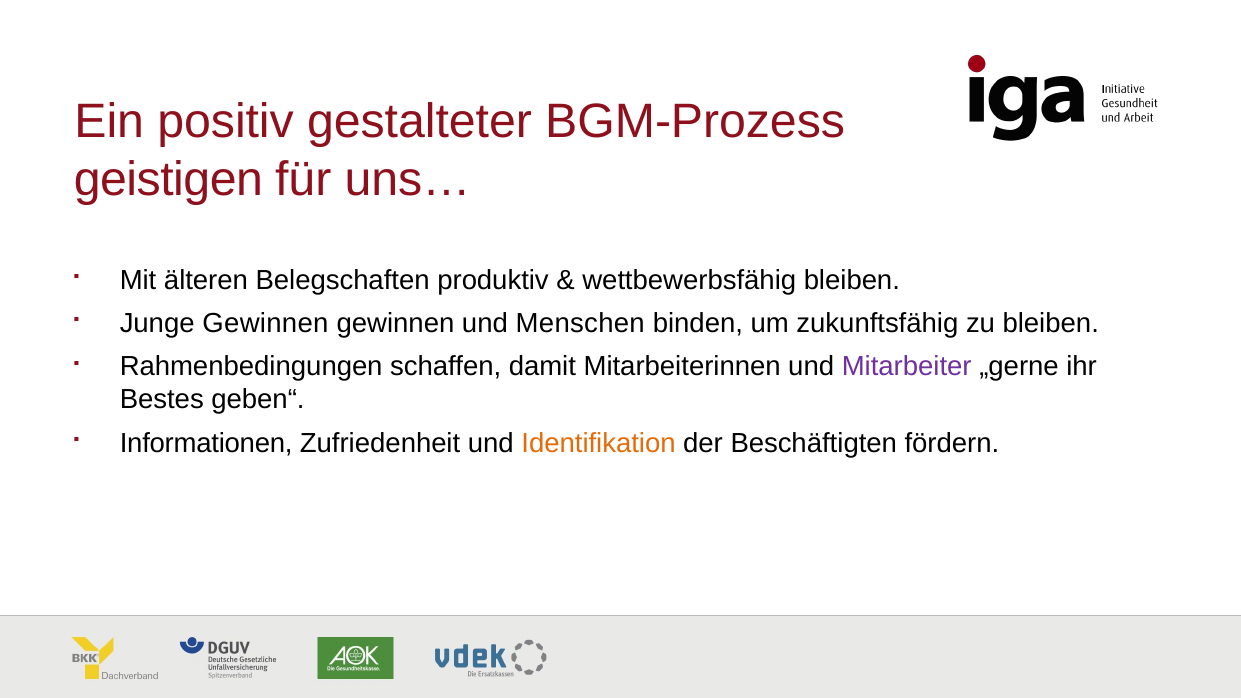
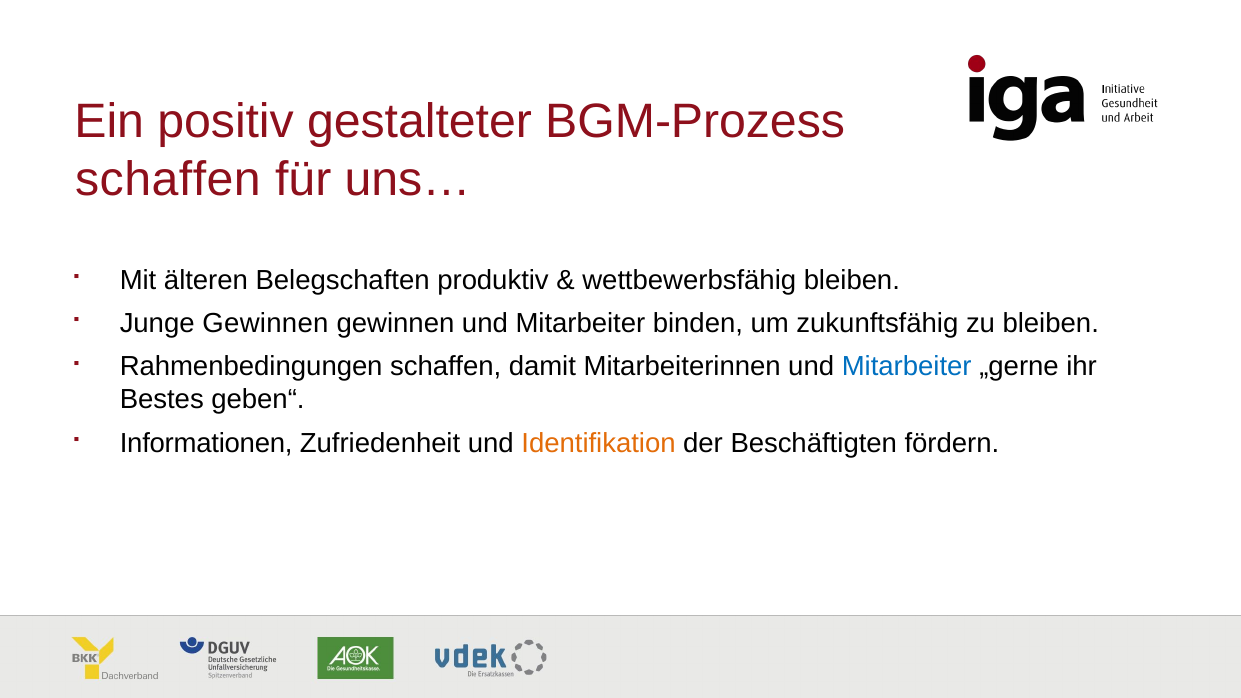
geistigen: geistigen -> schaffen (168, 180)
gewinnen und Menschen: Menschen -> Mitarbeiter (580, 323)
Mitarbeiter colour: purple -> blue (907, 367)
